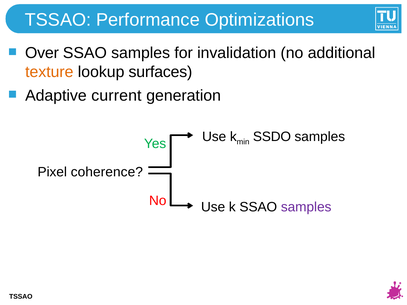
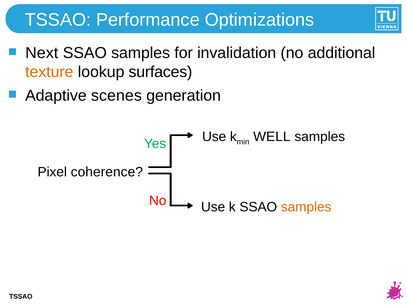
Over: Over -> Next (42, 53)
current: current -> scenes (116, 96)
SSDO: SSDO -> WELL (272, 137)
samples colour: purple -> orange (306, 207)
